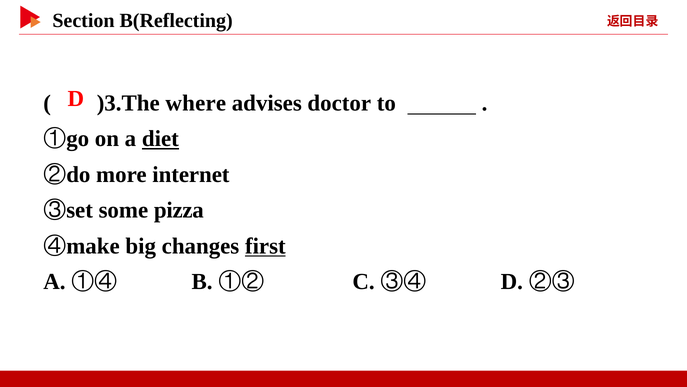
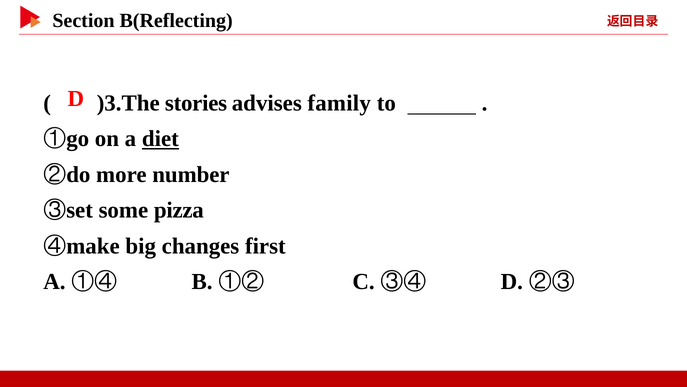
where: where -> stories (196, 103)
doctor: doctor -> family (339, 103)
internet: internet -> number (191, 174)
first underline: present -> none (265, 246)
